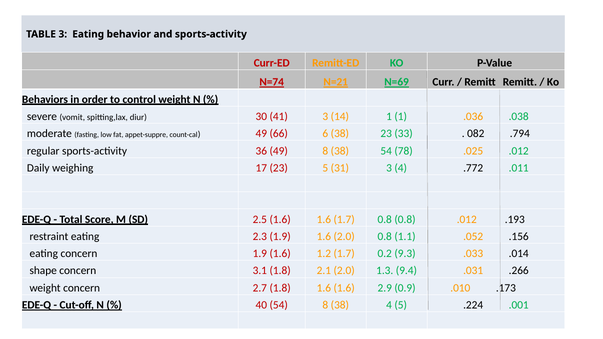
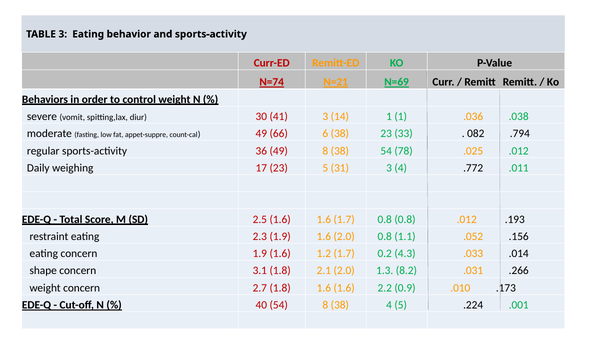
9.3: 9.3 -> 4.3 (405, 254)
9.4: 9.4 -> 8.2 (406, 271)
2.9: 2.9 -> 2.2 (385, 288)
